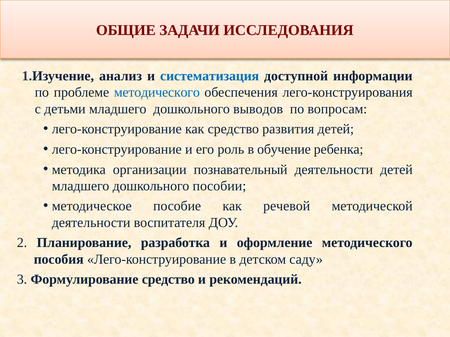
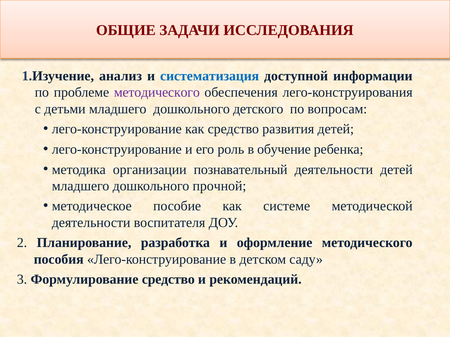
методического colour: blue -> purple (157, 93)
выводов: выводов -> детского (258, 109)
пособии: пособии -> прочной (219, 186)
речевой: речевой -> системе (287, 206)
